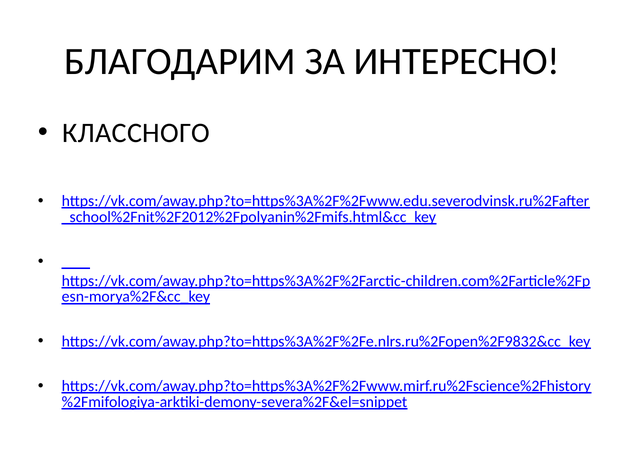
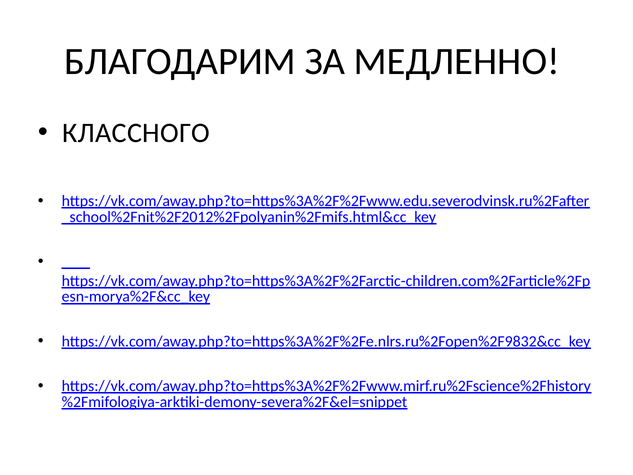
ИНТЕРЕСНО: ИНТЕРЕСНО -> МЕДЛЕННО (457, 61)
